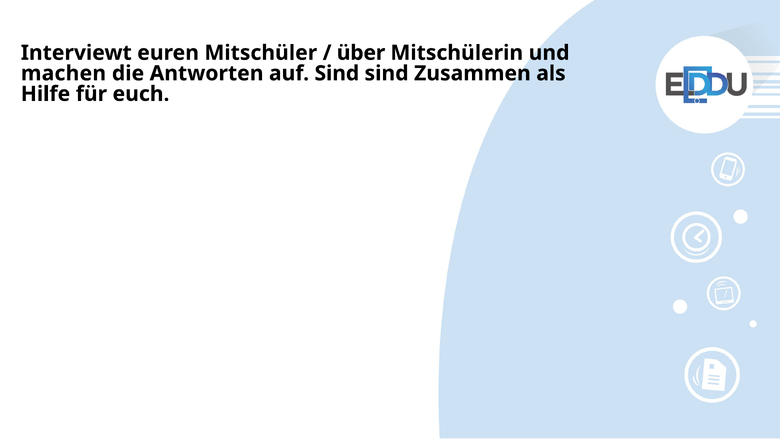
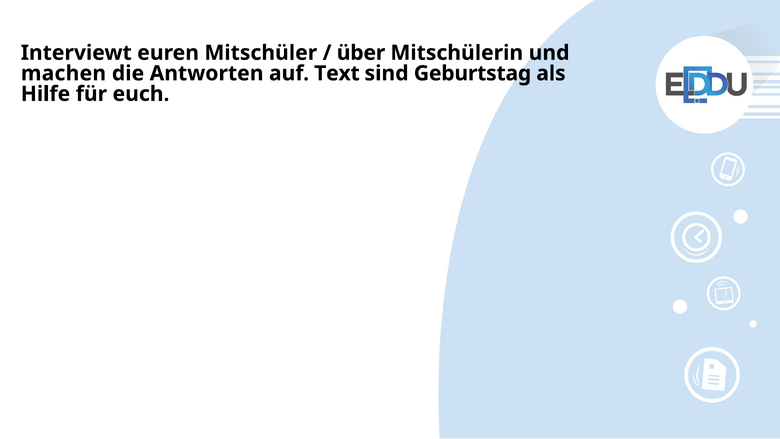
auf Sind: Sind -> Text (337, 73)
Zusammen: Zusammen -> Geburtstag (473, 73)
